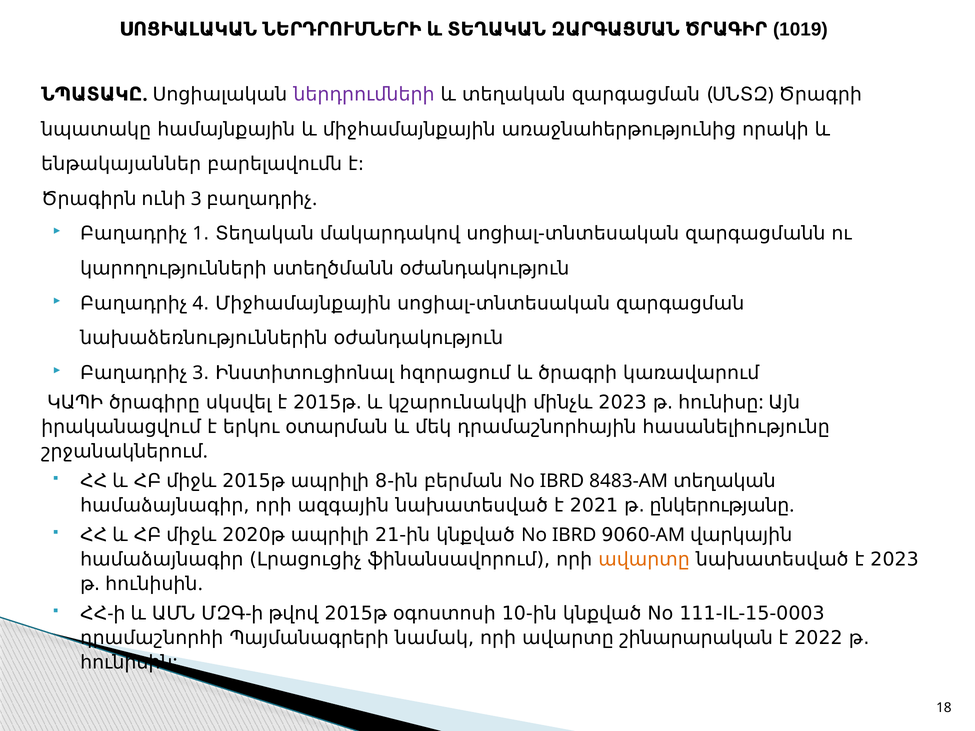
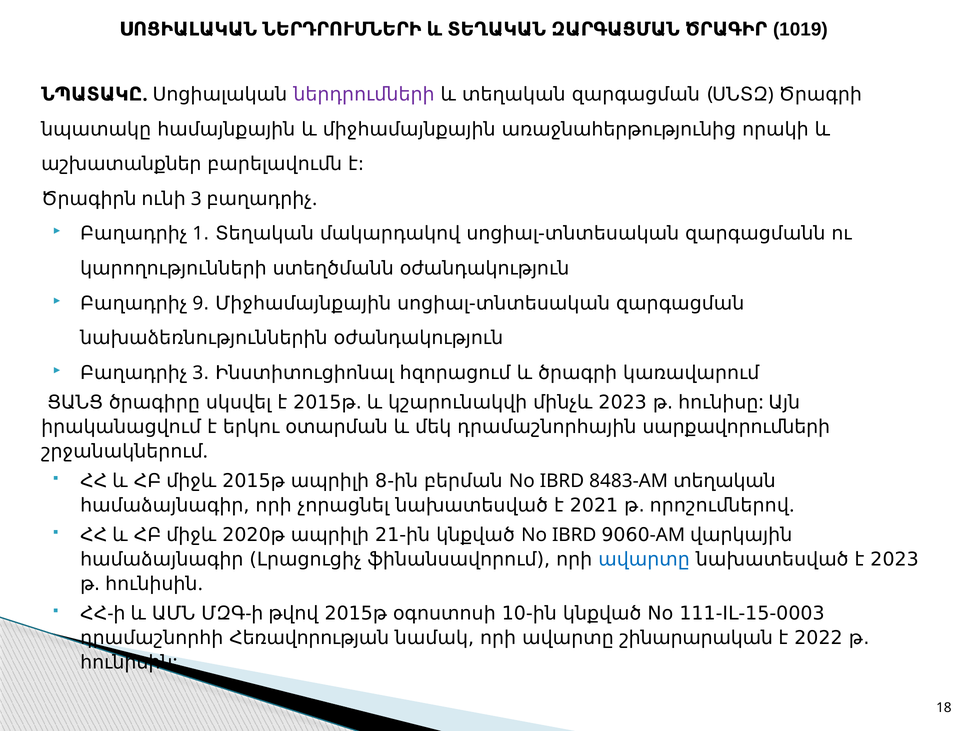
ենթակայաններ: ենթակայաններ -> աշխատանքներ (121, 164)
4: 4 -> 9 (198, 303)
ԿԱՊԻ: ԿԱՊԻ -> ՑԱՆՑ (75, 402)
հասանելիությունը: հասանելիությունը -> սարքավորումների (736, 427)
ազգային: ազգային -> չորացնել (343, 506)
ընկերությանը: ընկերությանը -> որոշումներով (719, 506)
ավարտը colour: orange -> blue (644, 560)
Պայմանագրերի: Պայմանագրերի -> Հեռավորության (309, 638)
